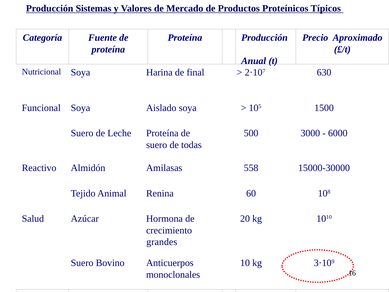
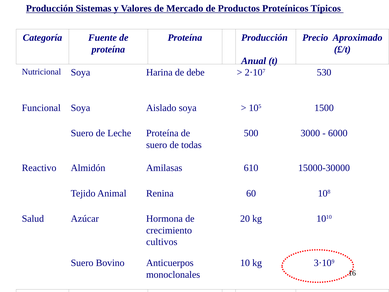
final: final -> debe (196, 72)
630: 630 -> 530 (324, 72)
558: 558 -> 610 (251, 168)
grandes: grandes -> cultivos (162, 242)
